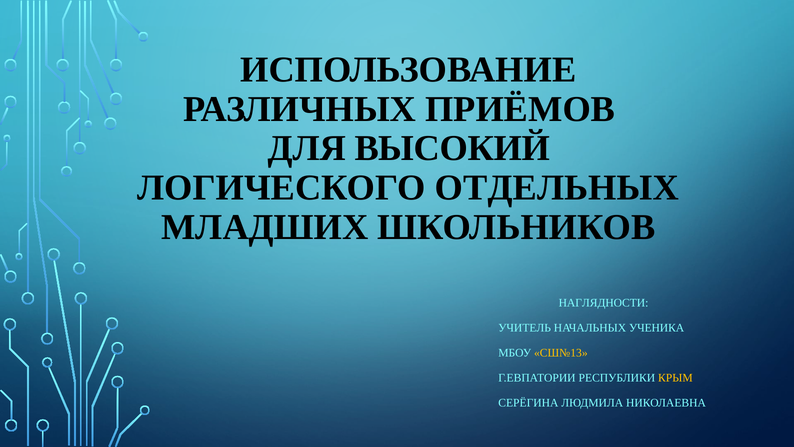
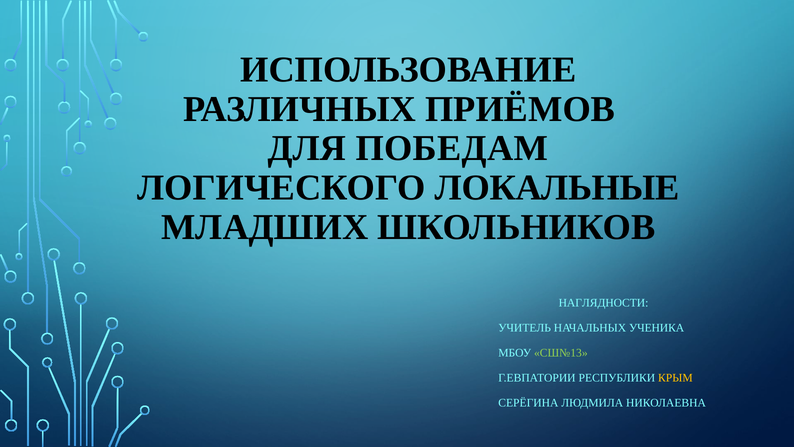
ВЫСОКИЙ: ВЫСОКИЙ -> ПОБЕДАМ (452, 148)
ОТДЕЛЬНЫХ: ОТДЕЛЬНЫХ -> ЛОКАЛЬНЫЕ (557, 188)
СШ№13 colour: yellow -> light green (561, 353)
